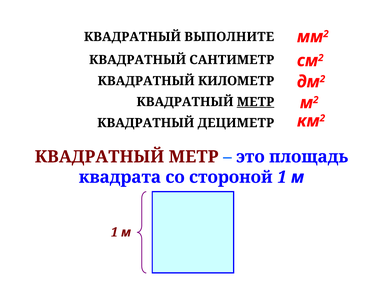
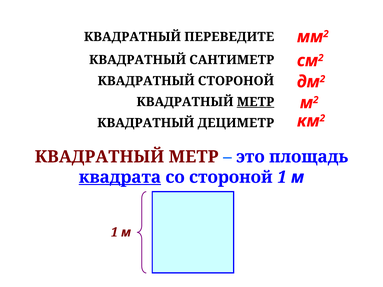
ВЫПОЛНИТЕ: ВЫПОЛНИТЕ -> ПЕРЕВЕДИТЕ (229, 37)
КВАДРАТНЫЙ КИЛОМЕТР: КИЛОМЕТР -> СТОРОНОЙ (236, 81)
квадрата underline: none -> present (120, 177)
